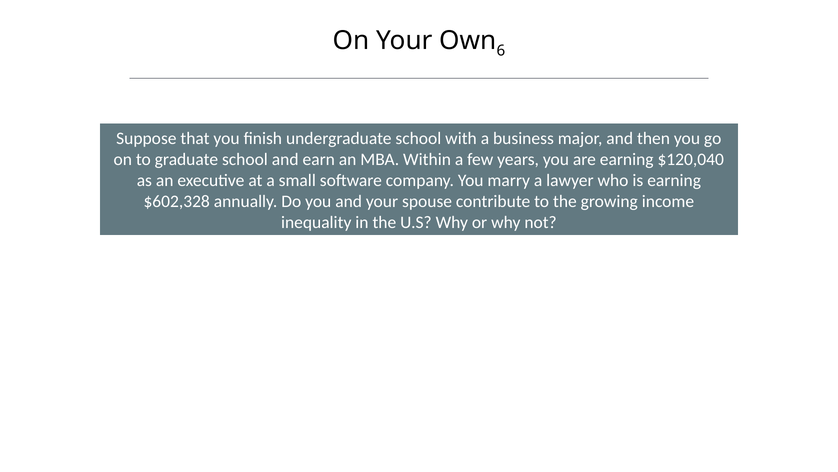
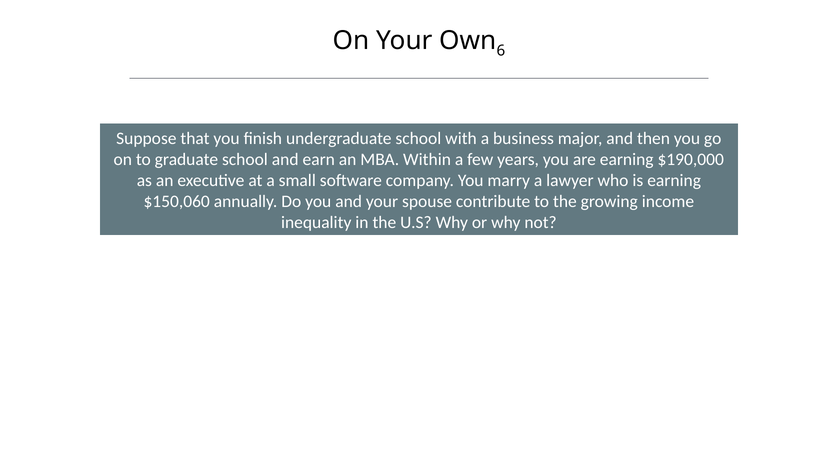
$120,040: $120,040 -> $190,000 (691, 159)
$602,328: $602,328 -> $150,060 (177, 201)
